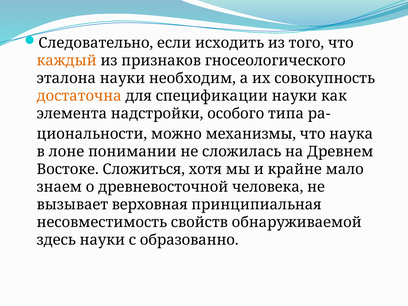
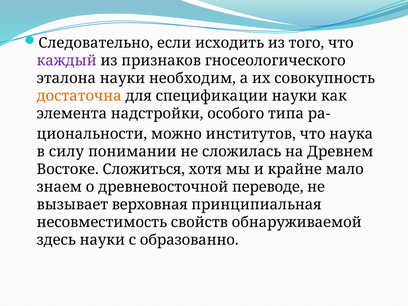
каждый colour: orange -> purple (67, 61)
механизмы: механизмы -> институтов (251, 134)
лоне: лоне -> силу (66, 152)
человека: человека -> переводе (268, 187)
